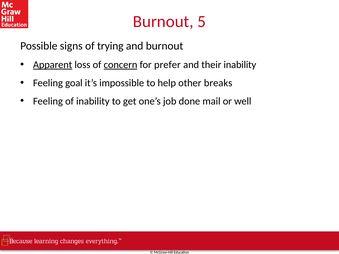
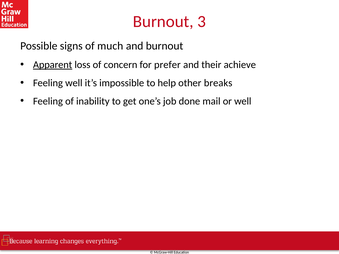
5: 5 -> 3 (202, 21)
trying: trying -> much (110, 46)
concern underline: present -> none (121, 65)
their inability: inability -> achieve (240, 65)
Feeling goal: goal -> well (74, 83)
